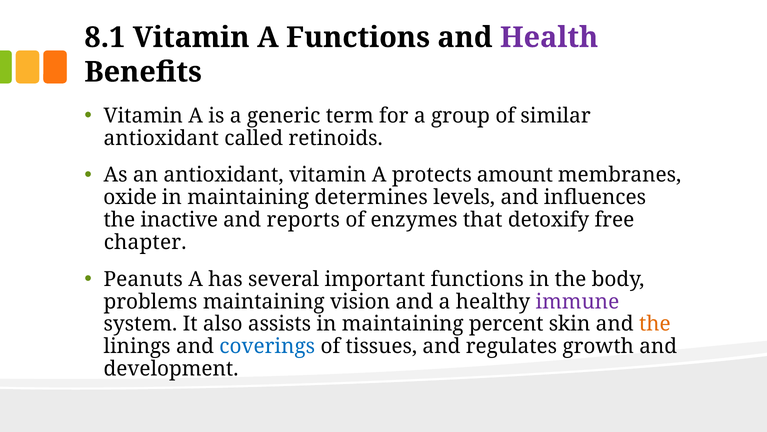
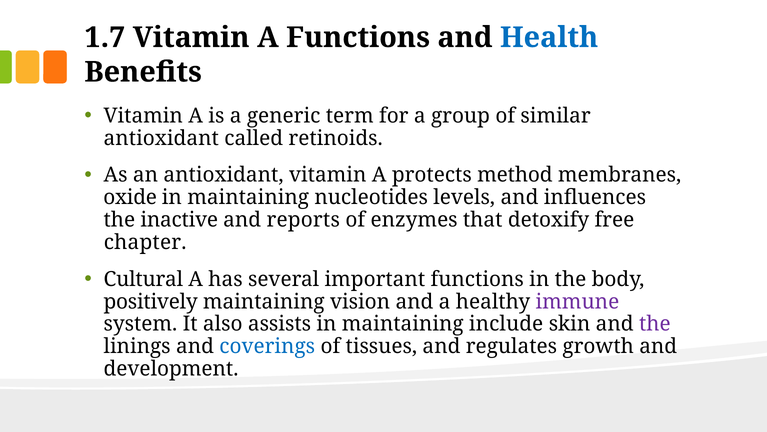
8.1: 8.1 -> 1.7 (105, 37)
Health colour: purple -> blue (549, 37)
amount: amount -> method (515, 175)
determines: determines -> nucleotides (371, 197)
Peanuts: Peanuts -> Cultural (143, 279)
problems: problems -> positively (151, 301)
percent: percent -> include (506, 324)
the colour: orange -> purple (655, 324)
